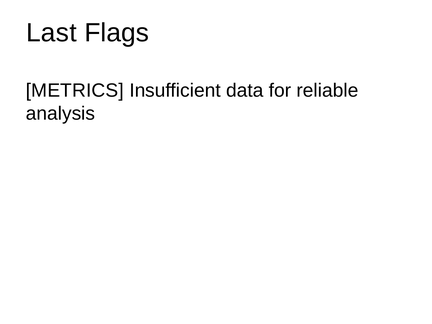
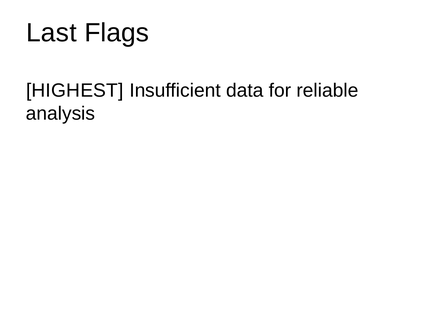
METRICS: METRICS -> HIGHEST (75, 91)
